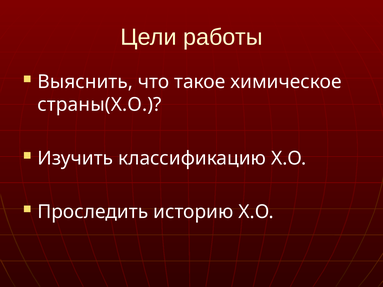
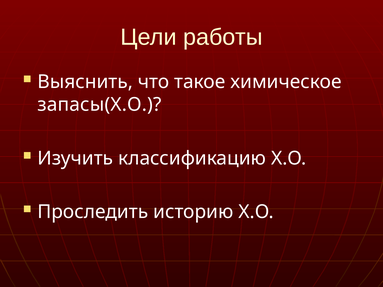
страны(Х.О: страны(Х.О -> запасы(Х.О (99, 105)
